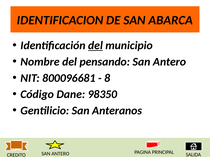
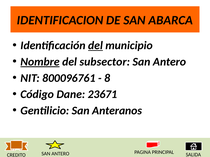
Nombre underline: none -> present (40, 62)
pensando: pensando -> subsector (105, 62)
800096681: 800096681 -> 800096761 (69, 78)
98350: 98350 -> 23671 (102, 95)
